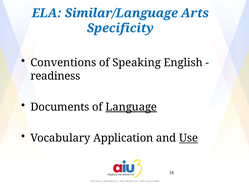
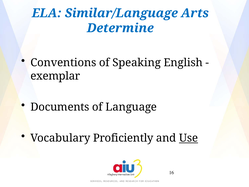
Specificity: Specificity -> Determine (120, 28)
readiness: readiness -> exemplar (55, 76)
Language underline: present -> none (131, 107)
Application: Application -> Proficiently (123, 138)
